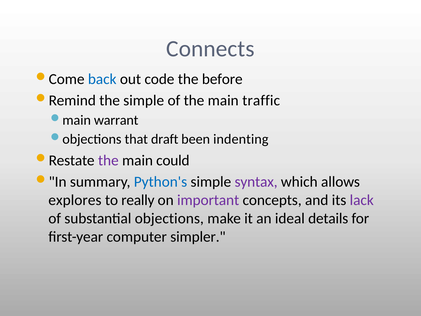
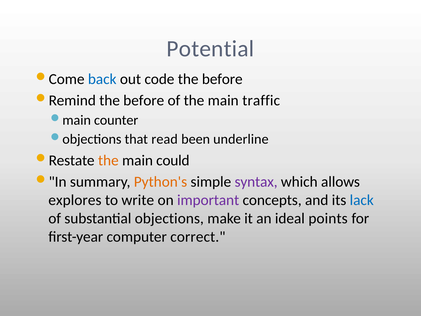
Connects: Connects -> Potential (210, 49)
simple: simple -> before (144, 101)
warrant: warrant -> counter (116, 120)
draft: draft -> read (165, 139)
indenting: indenting -> underline (241, 139)
the colour: purple -> orange (108, 160)
Python's colour: blue -> orange (160, 182)
really: really -> write (138, 200)
lack colour: purple -> blue (362, 200)
details: details -> points (328, 218)
simpler: simpler -> correct (198, 236)
